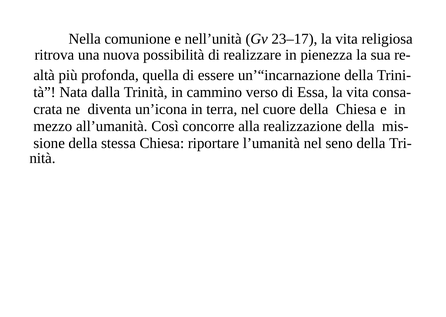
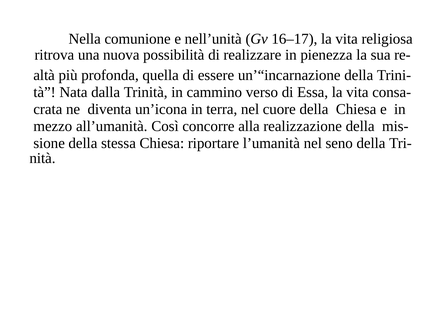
23–17: 23–17 -> 16–17 (294, 39)
